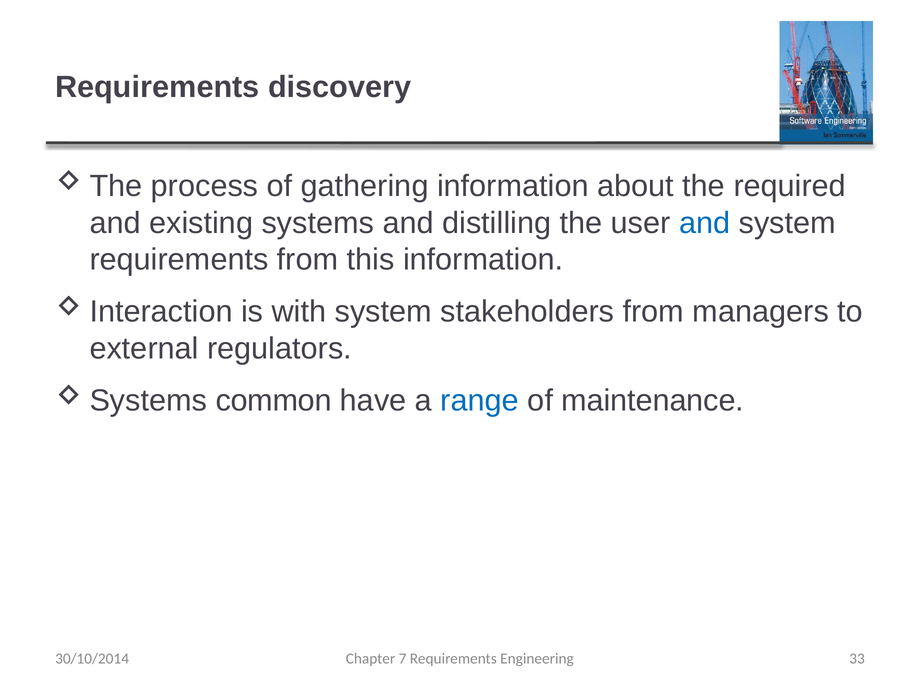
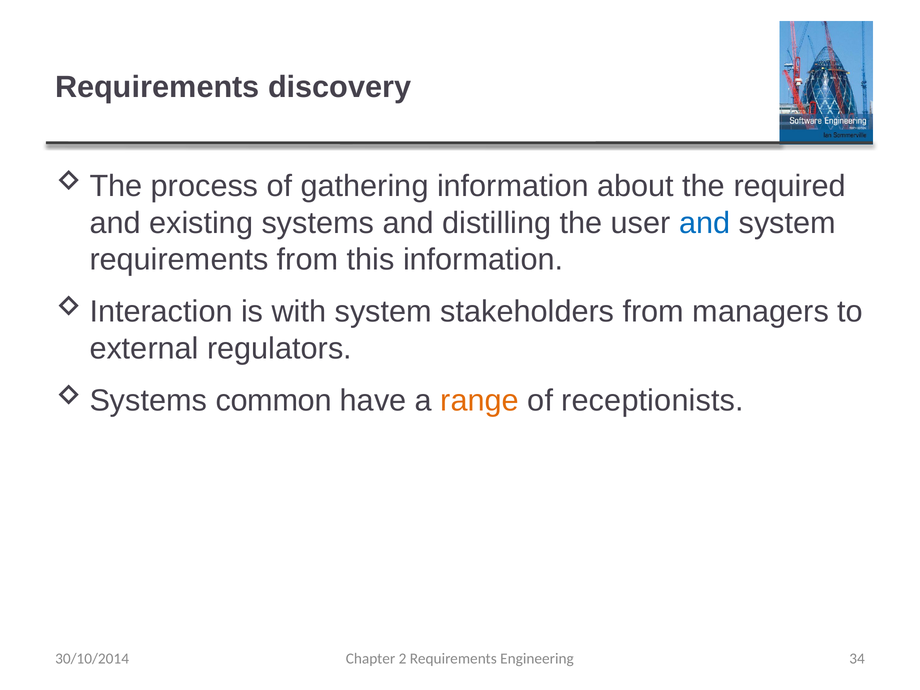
range colour: blue -> orange (480, 401)
maintenance: maintenance -> receptionists (653, 401)
7: 7 -> 2 (403, 659)
33: 33 -> 34 (857, 659)
